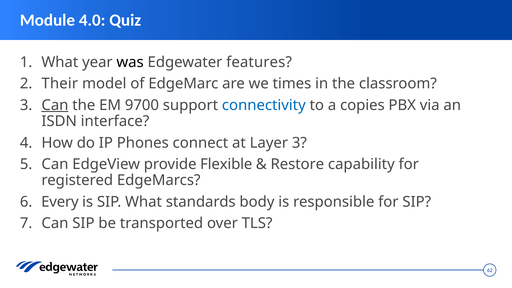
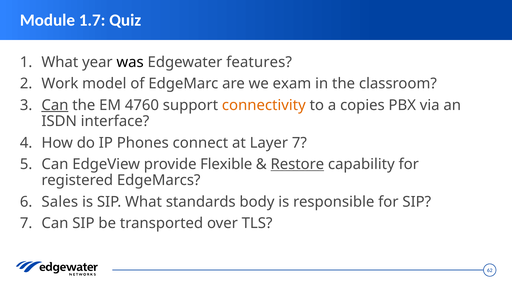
4.0: 4.0 -> 1.7 (92, 20)
Their: Their -> Work (60, 84)
times: times -> exam (292, 84)
9700: 9700 -> 4760 (142, 105)
connectivity colour: blue -> orange (264, 105)
Layer 3: 3 -> 7 (299, 143)
Restore underline: none -> present (297, 164)
Every: Every -> Sales (60, 202)
